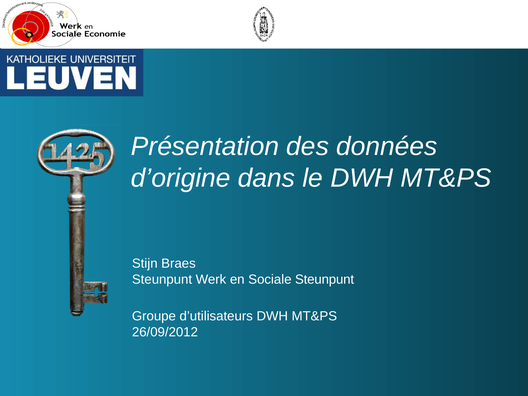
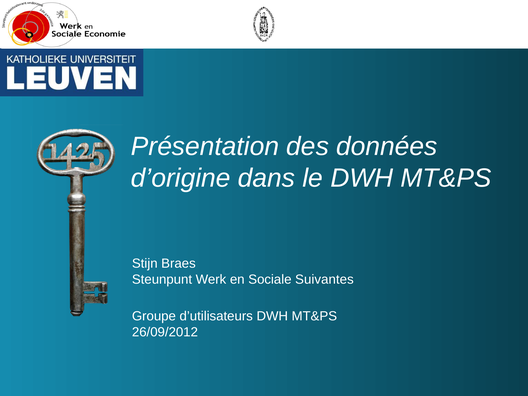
Sociale Steunpunt: Steunpunt -> Suivantes (324, 279)
